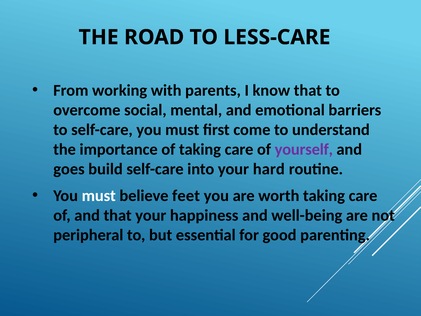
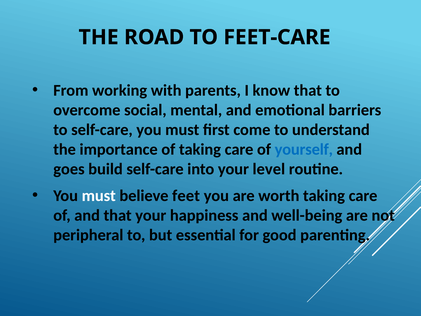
LESS-CARE: LESS-CARE -> FEET-CARE (277, 37)
yourself colour: purple -> blue (304, 149)
hard: hard -> level (269, 169)
